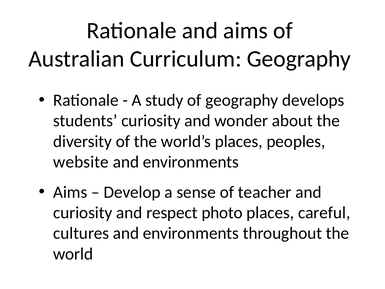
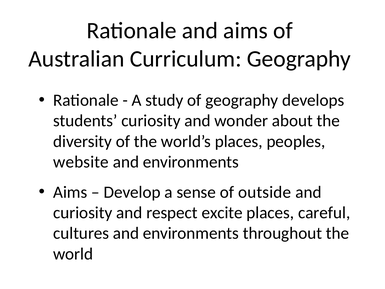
teacher: teacher -> outside (265, 192)
photo: photo -> excite (222, 213)
